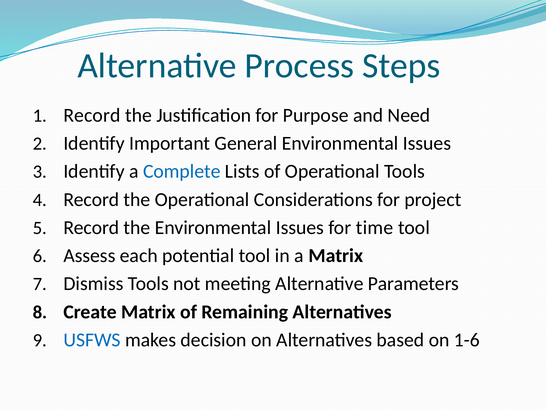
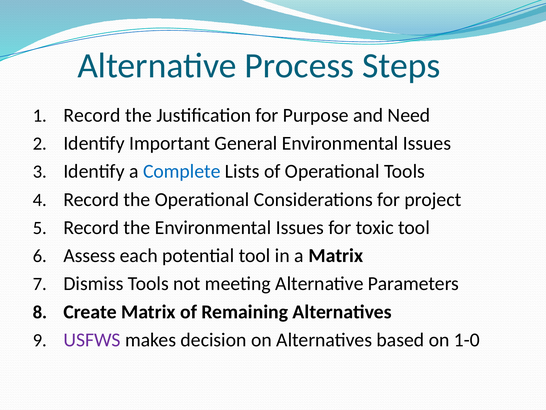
time: time -> toxic (375, 227)
USFWS colour: blue -> purple (92, 340)
1-6: 1-6 -> 1-0 (467, 340)
